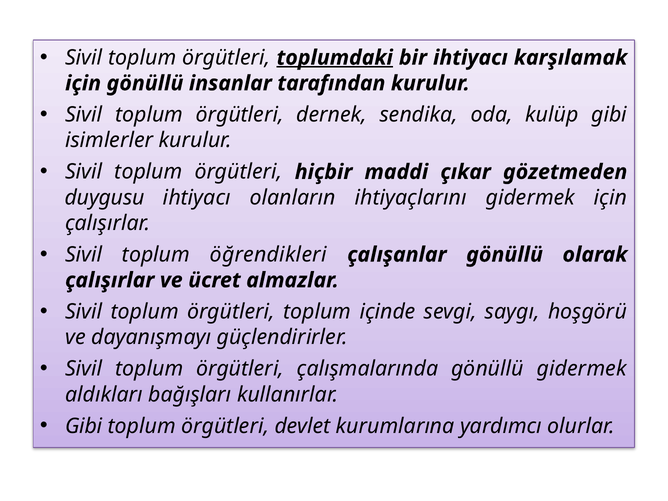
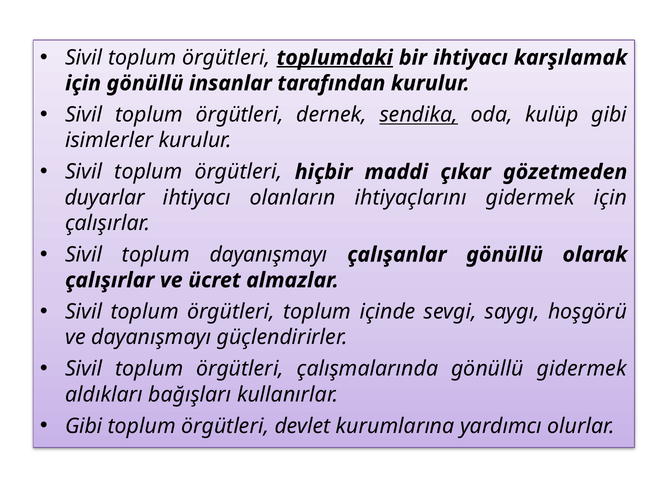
sendika underline: none -> present (419, 115)
duygusu: duygusu -> duyarlar (105, 198)
toplum öğrendikleri: öğrendikleri -> dayanışmayı (268, 255)
